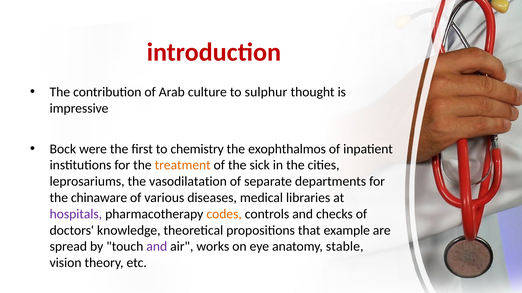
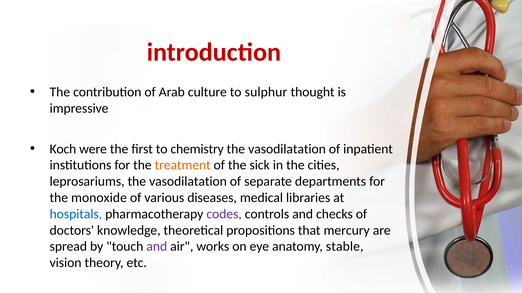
Bock: Bock -> Koch (63, 149)
exophthalmos: exophthalmos -> vasodilatation (287, 149)
chinaware: chinaware -> monoxide (99, 198)
hospitals colour: purple -> blue (76, 214)
codes colour: orange -> purple (224, 214)
example: example -> mercury (347, 231)
